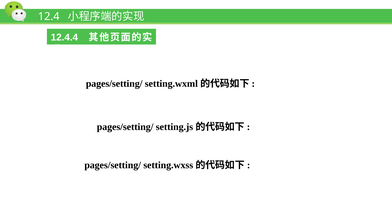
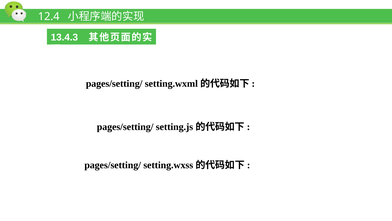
12.4.4: 12.4.4 -> 13.4.3 (64, 37)
